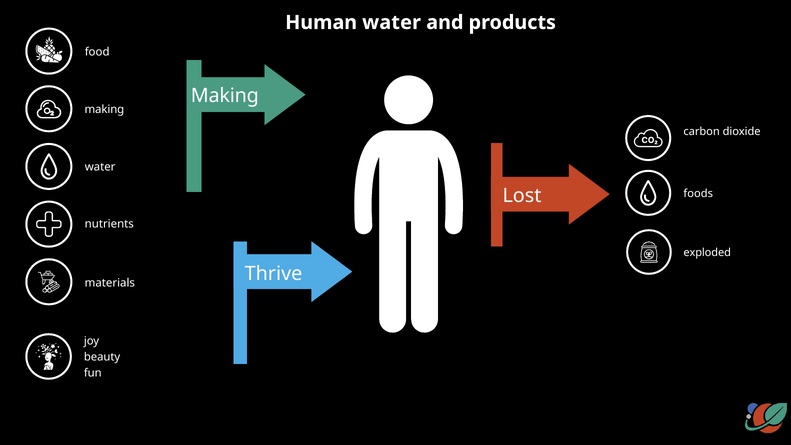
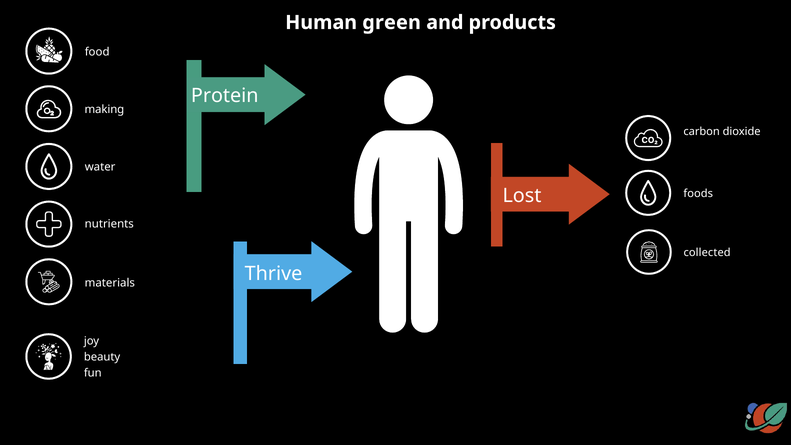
Human water: water -> green (392, 23)
Making: Making -> Protein (225, 96)
exploded: exploded -> collected (707, 253)
